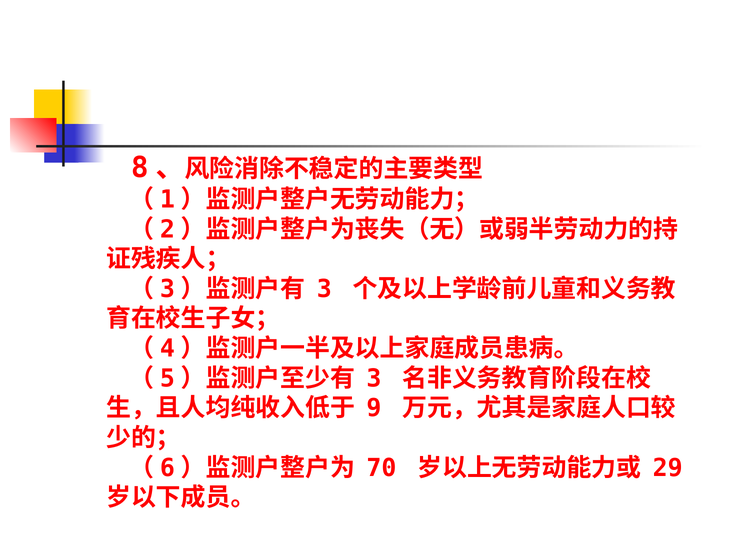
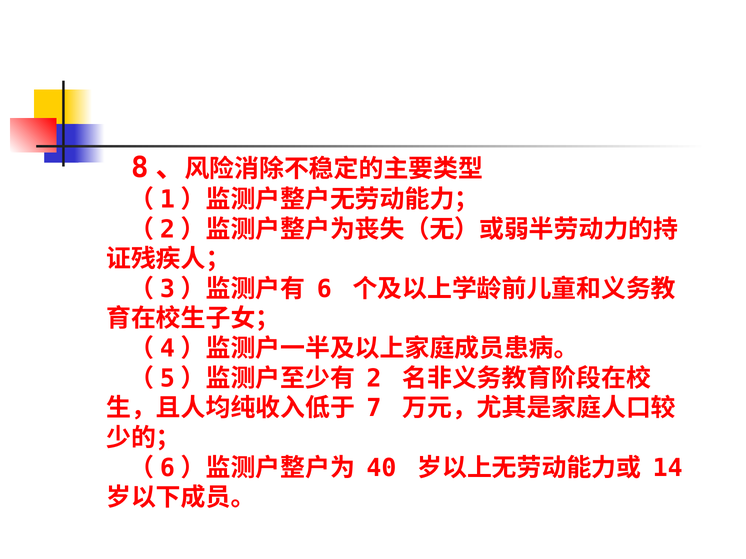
3: 3 -> 6 (324, 289)
3: 3 -> 2 (374, 379)
9: 9 -> 7 (374, 409)
70: 70 -> 40 (381, 468)
29: 29 -> 14 (668, 468)
